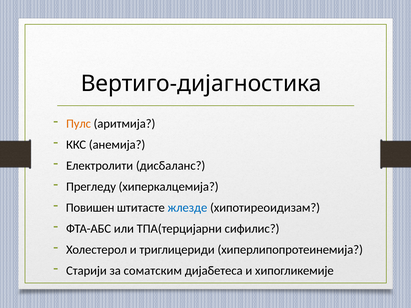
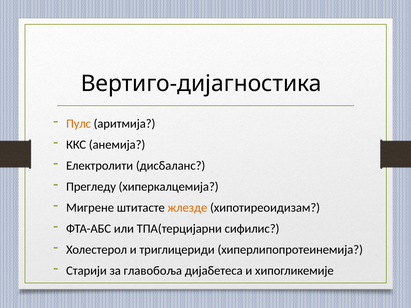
Повишен: Повишен -> Мигрене (90, 208)
жлезде colour: blue -> orange (187, 208)
соматским: соматским -> главобоља (153, 271)
